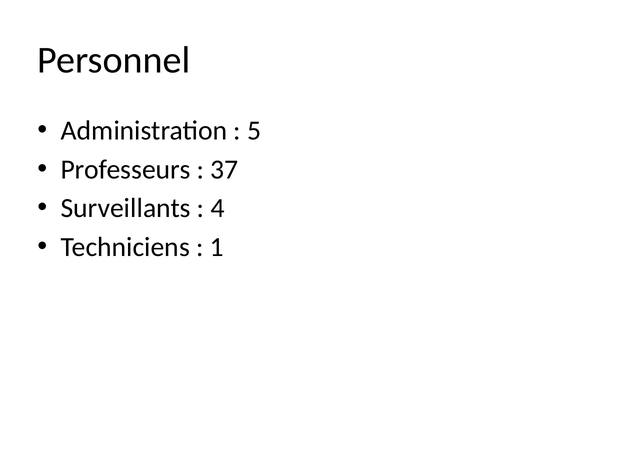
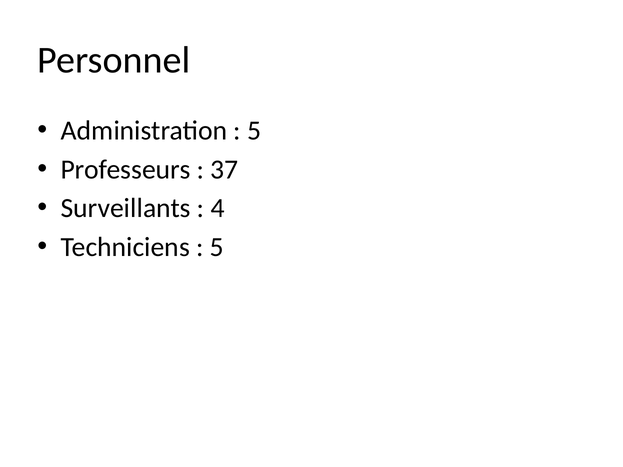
1: 1 -> 5 (217, 247)
